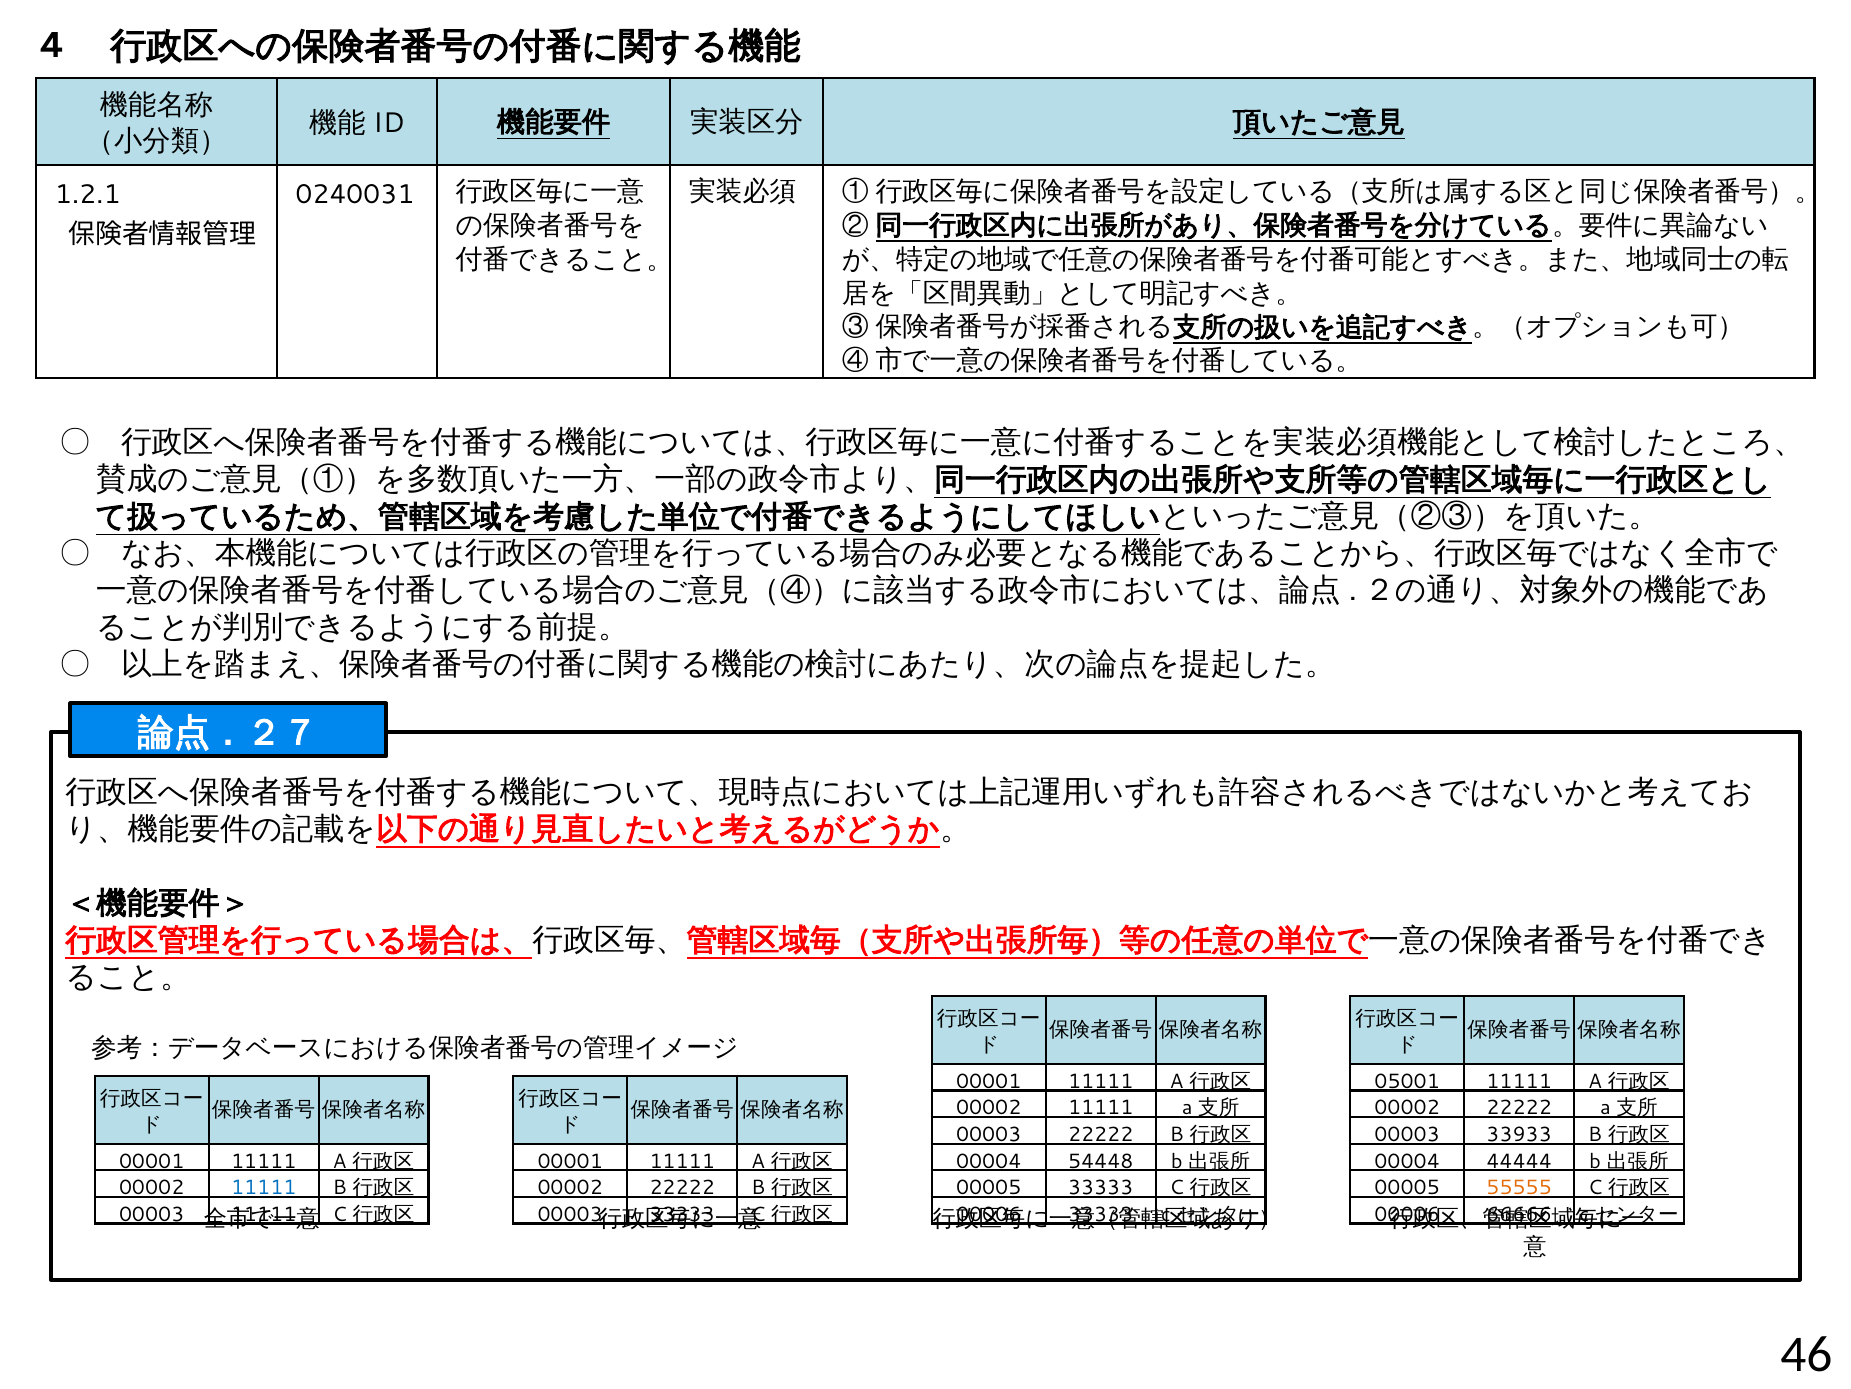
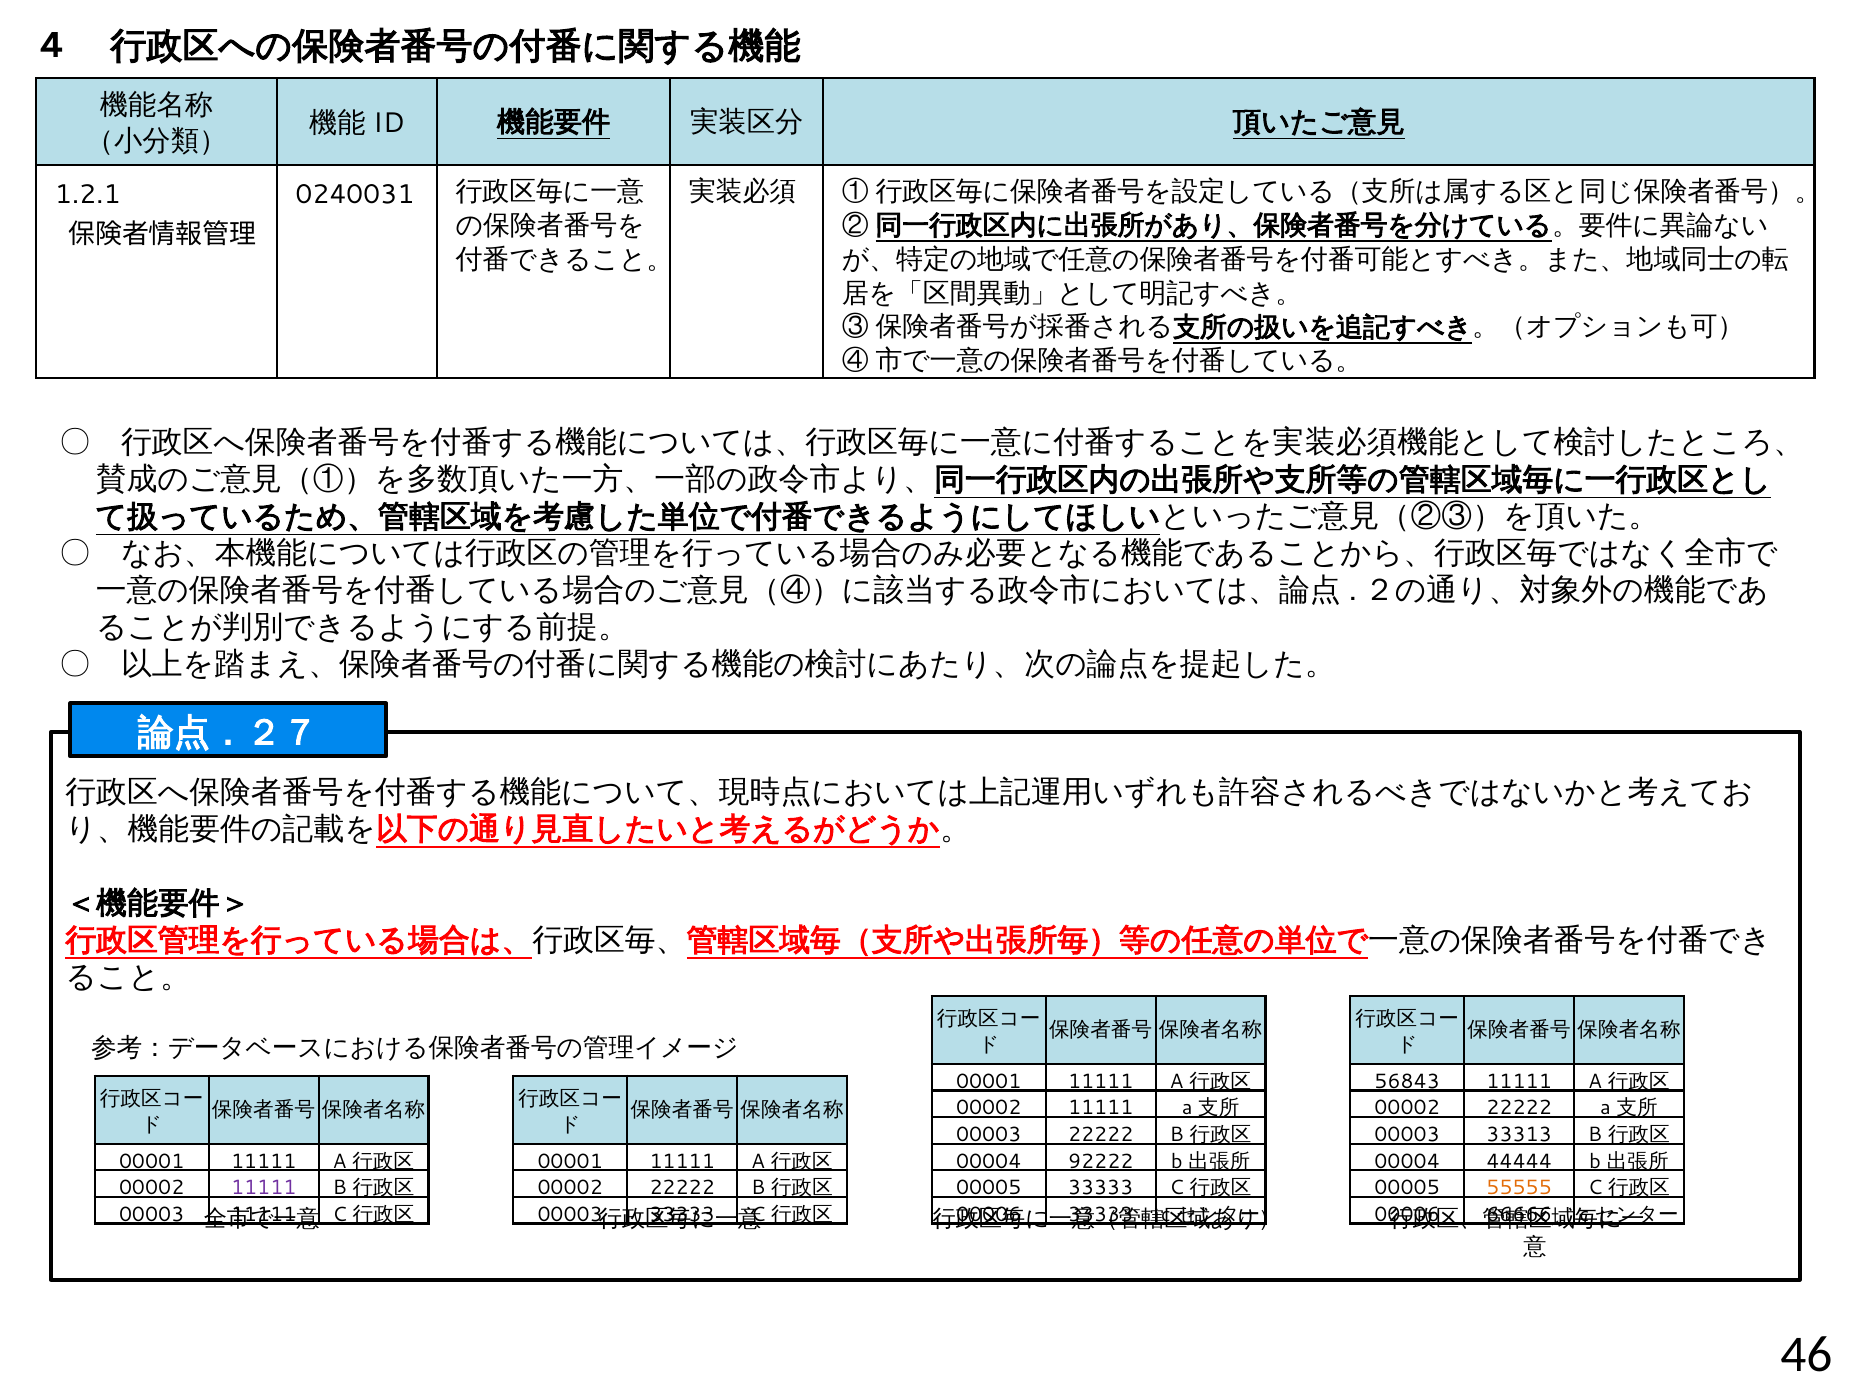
05001: 05001 -> 56843 (1407, 1081)
33933: 33933 -> 33313 (1519, 1134)
54448: 54448 -> 92222 (1101, 1161)
11111 colour: blue -> purple (264, 1187)
